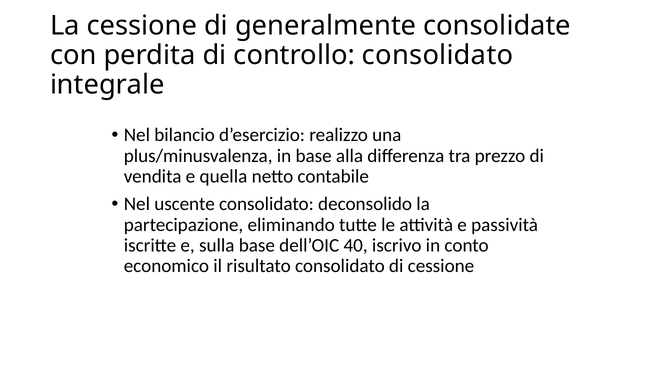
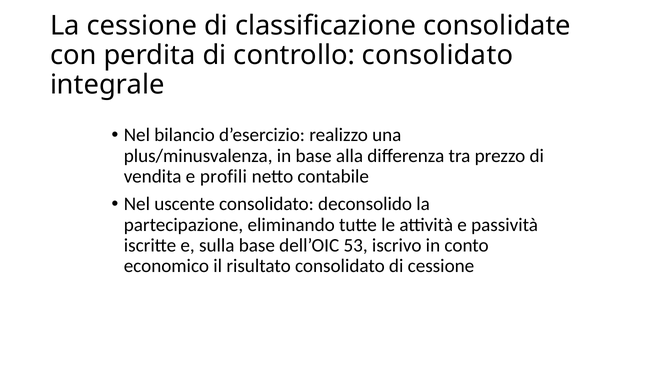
generalmente: generalmente -> classificazione (326, 26)
quella: quella -> profili (223, 177)
40: 40 -> 53 (356, 245)
